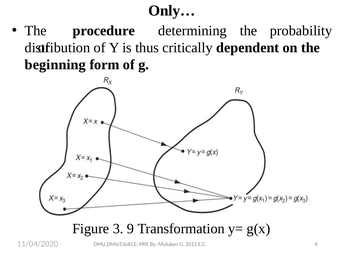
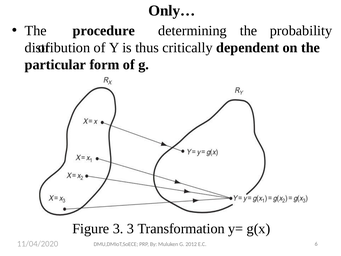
beginning: beginning -> particular (55, 65)
3 9: 9 -> 3 (130, 228)
